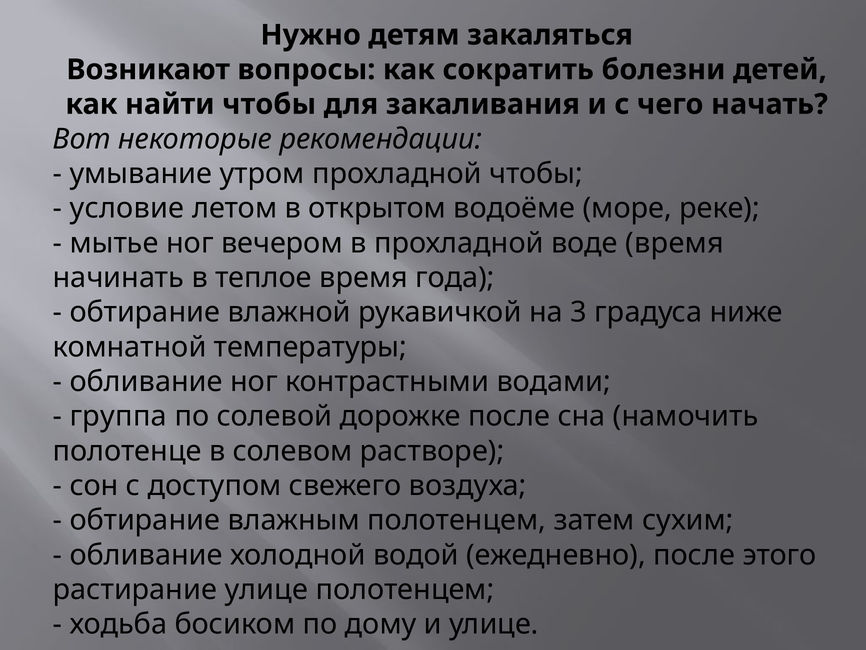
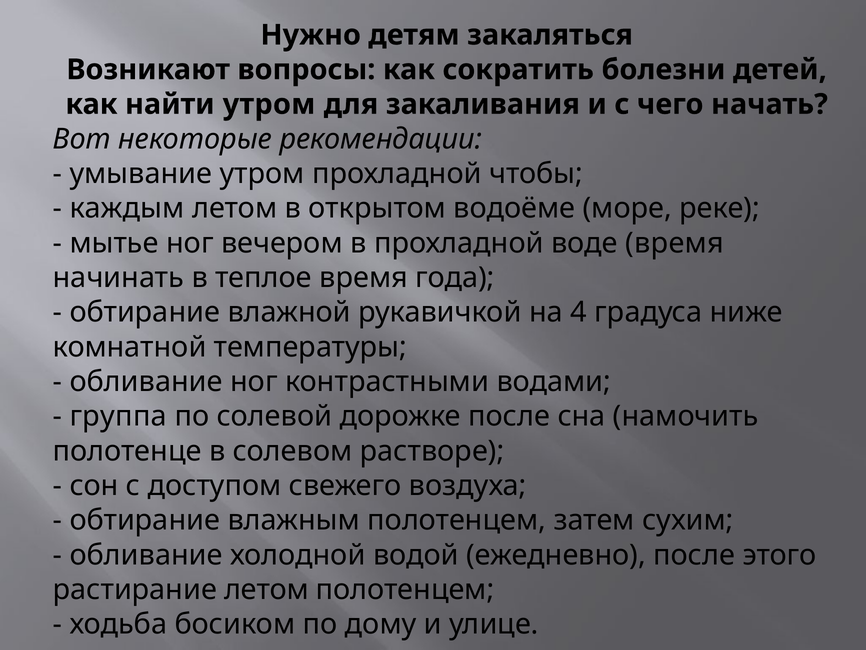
найти чтобы: чтобы -> утром (269, 104)
условие: условие -> каждым (127, 208)
3: 3 -> 4 (579, 312)
растирание улице: улице -> летом (267, 589)
